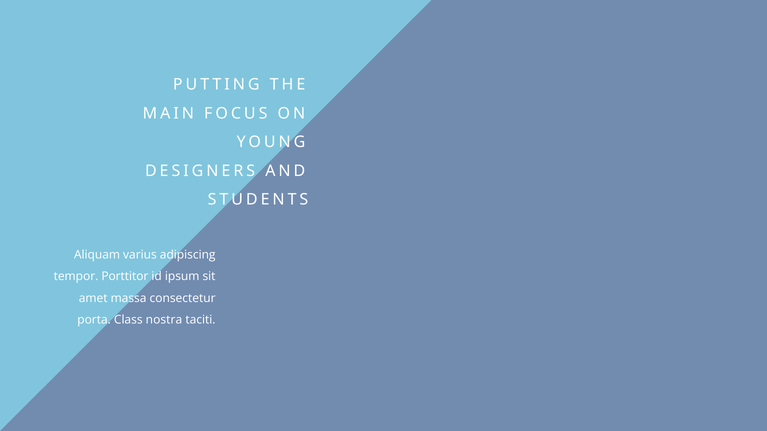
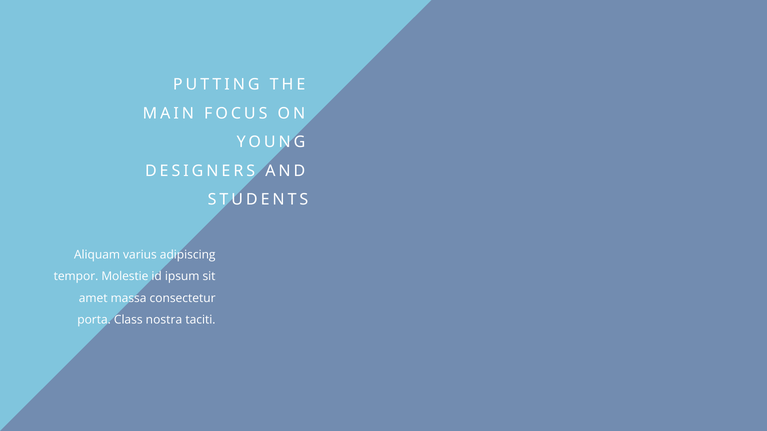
Porttitor: Porttitor -> Molestie (125, 277)
